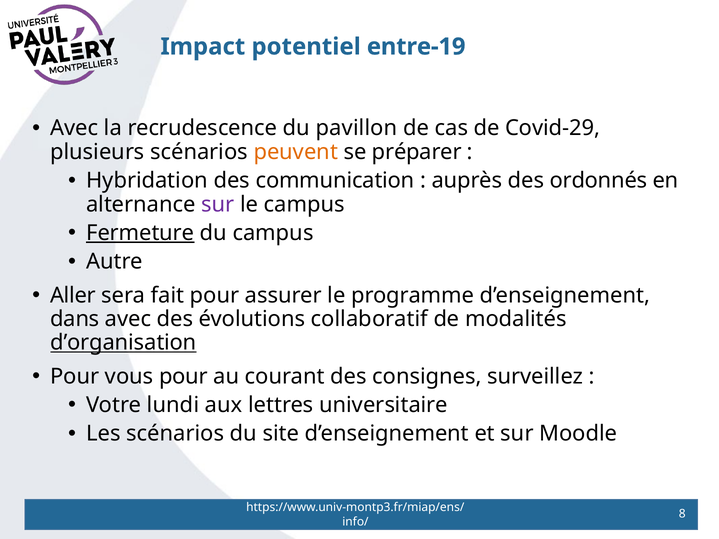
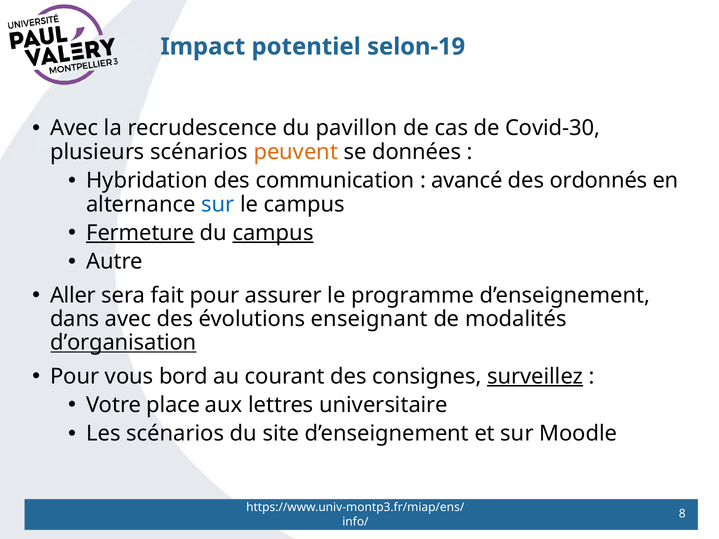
entre-19: entre-19 -> selon-19 (416, 47)
Covid-29: Covid-29 -> Covid-30 (553, 128)
préparer: préparer -> données (417, 152)
auprès: auprès -> avancé (467, 181)
sur colour: purple -> blue (218, 204)
campus underline: none -> present (273, 233)
collaboratif: collaboratif -> enseignant (369, 319)
vous pour: pour -> bord (183, 376)
surveillez underline: none -> present (535, 376)
lundi: lundi -> place (173, 405)
